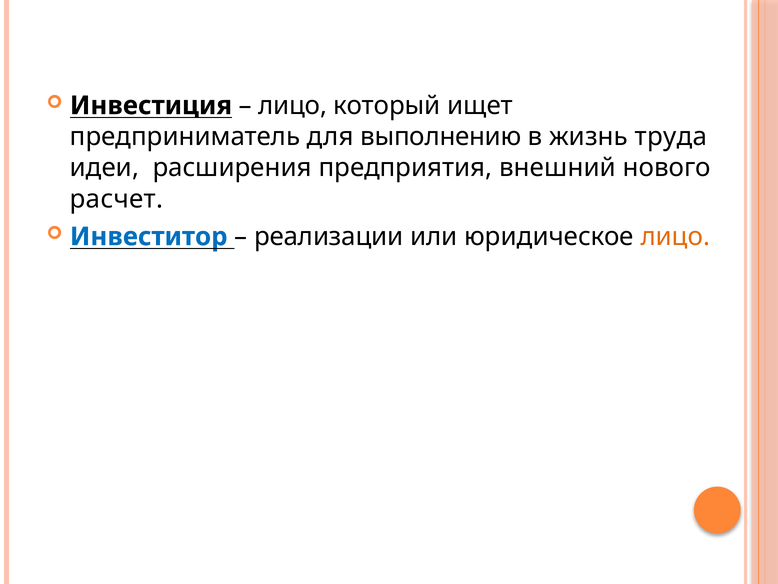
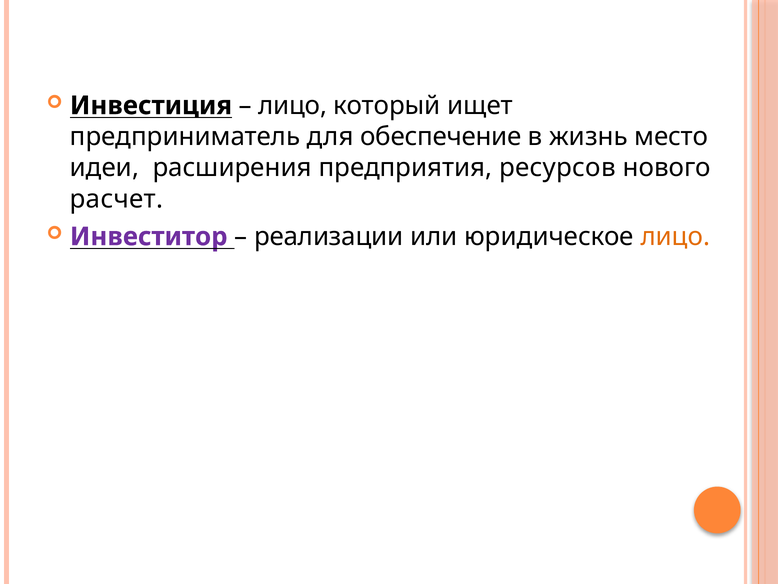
выполнению: выполнению -> обеспечение (441, 137)
труда: труда -> место (671, 137)
внешний: внешний -> ресурсов (557, 168)
Инвеститор colour: blue -> purple (149, 236)
